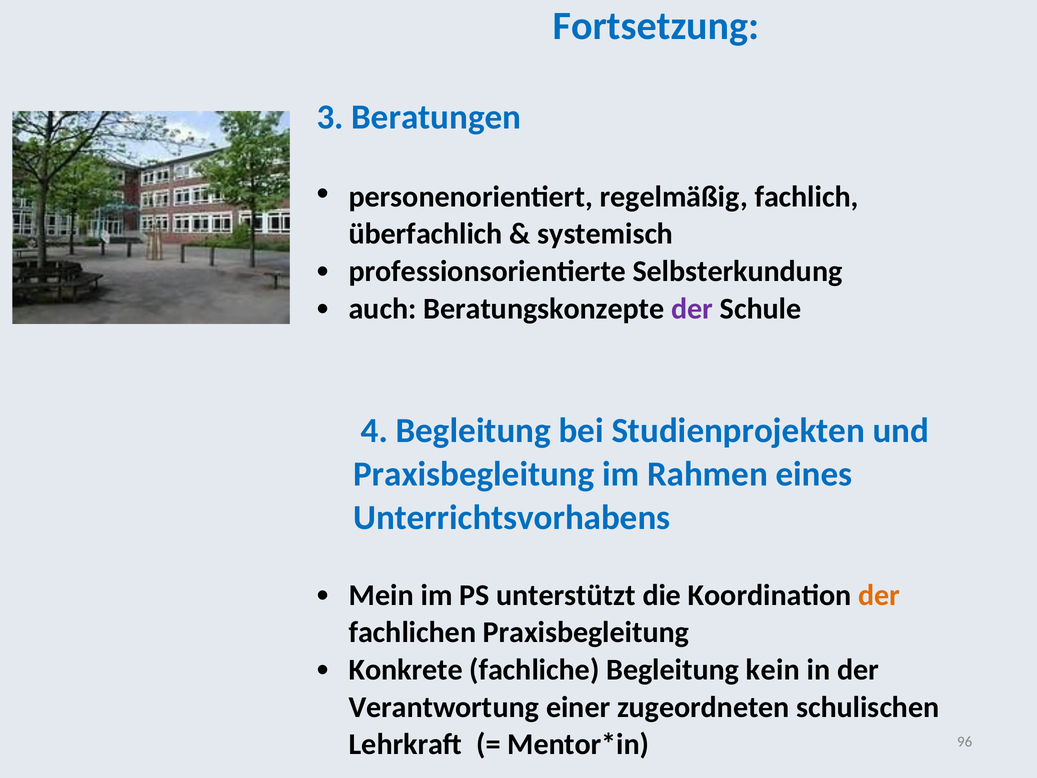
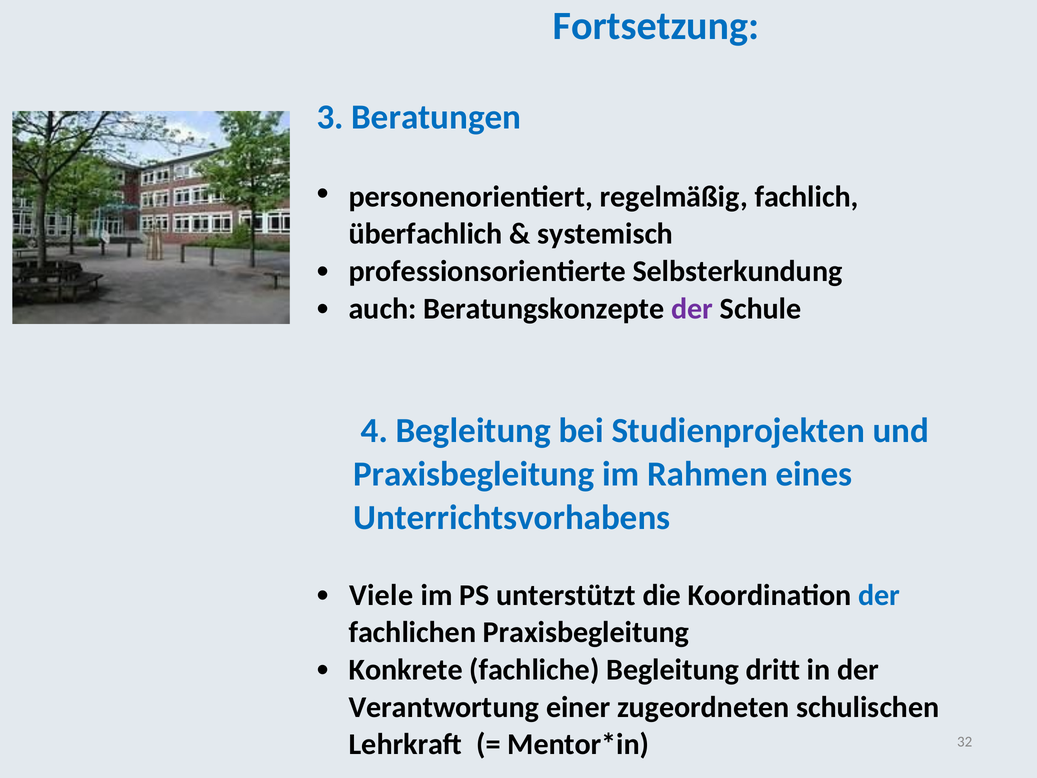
Mein: Mein -> Viele (381, 595)
der colour: orange -> blue (879, 595)
kein: kein -> dritt (773, 670)
96: 96 -> 32 (965, 742)
